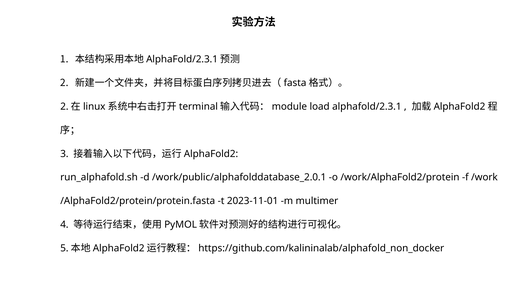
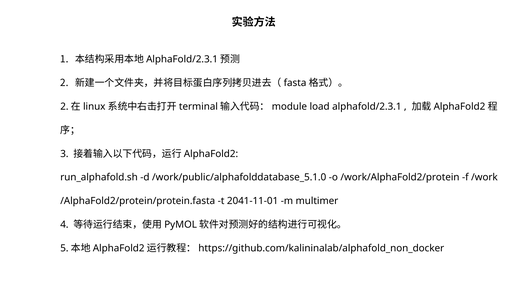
/work/public/alphafolddatabase_2.0.1: /work/public/alphafolddatabase_2.0.1 -> /work/public/alphafolddatabase_5.1.0 (239, 177)
2023-11-01: 2023-11-01 -> 2041-11-01 (253, 201)
